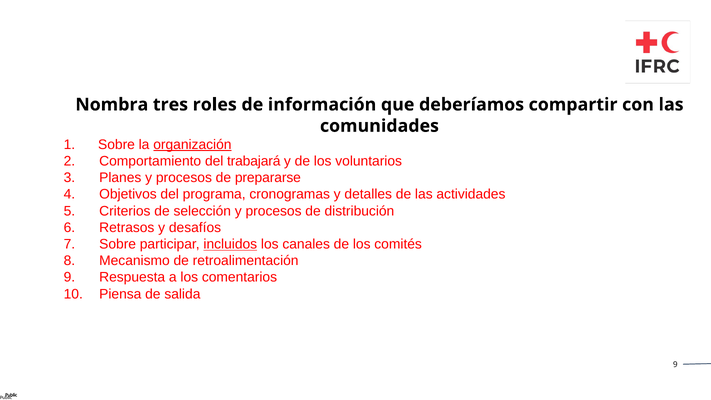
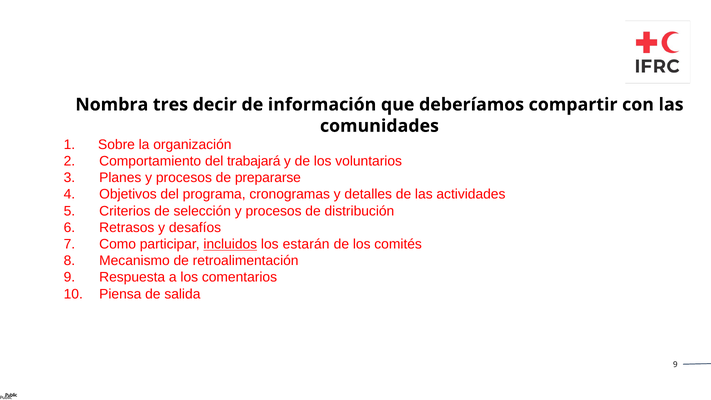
roles: roles -> decir (215, 105)
organización underline: present -> none (192, 145)
7 Sobre: Sobre -> Como (118, 244)
canales: canales -> estarán (306, 244)
